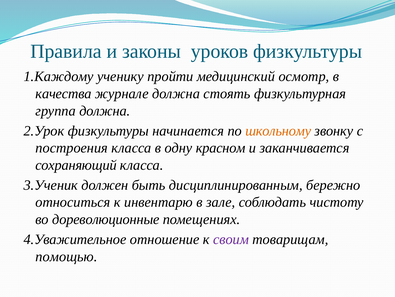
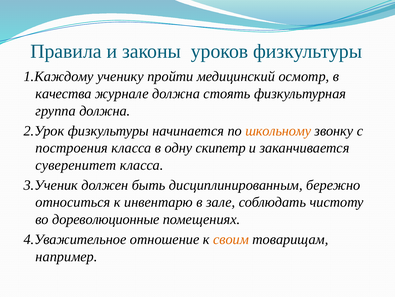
красном: красном -> скипетр (221, 148)
сохраняющий: сохраняющий -> суверенитет (76, 165)
своим colour: purple -> orange (231, 239)
помощью: помощью -> например (66, 256)
